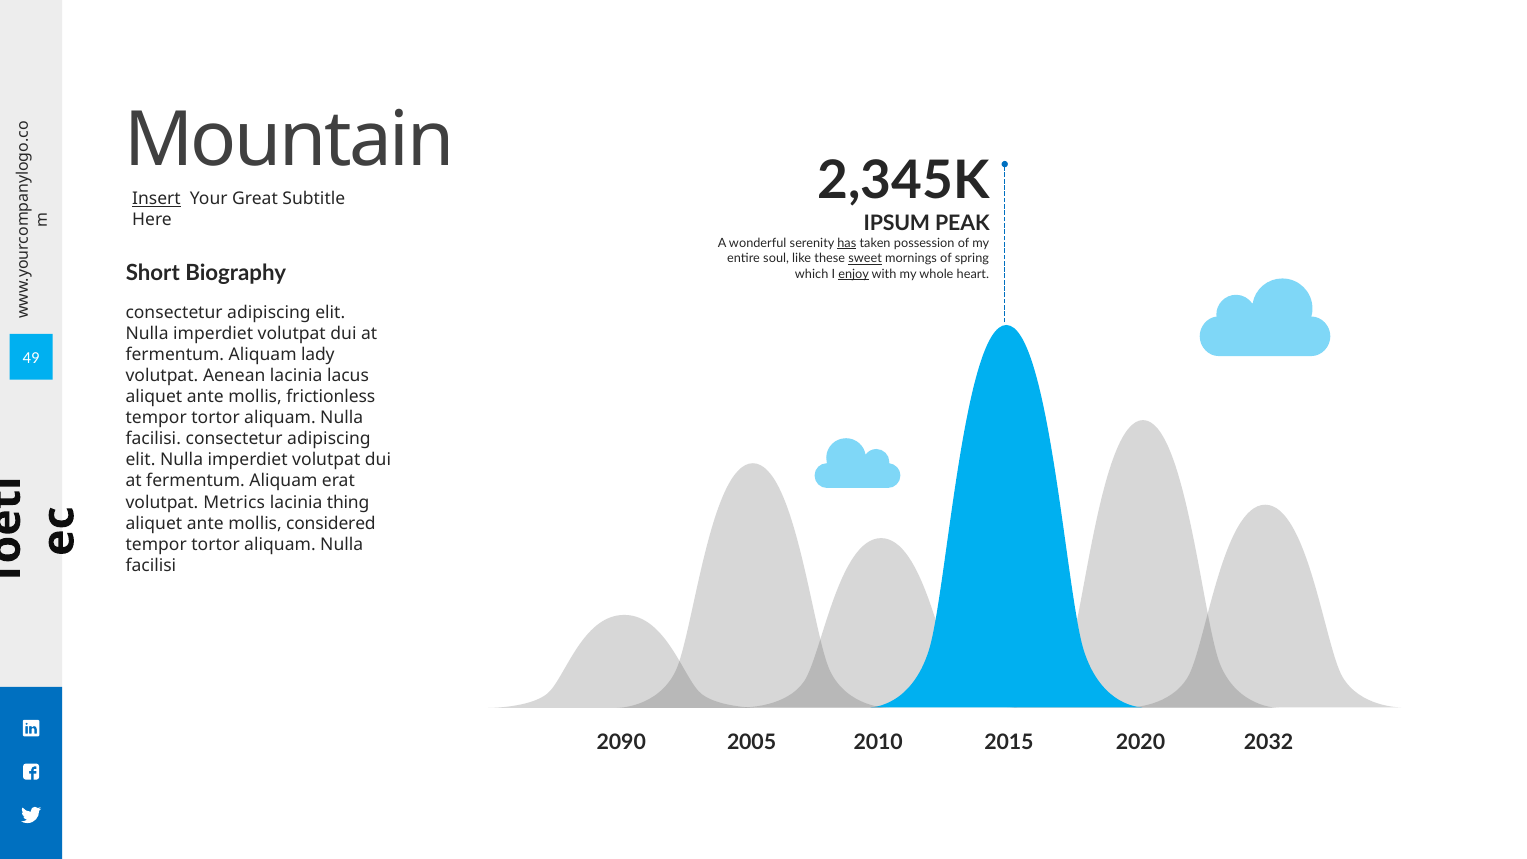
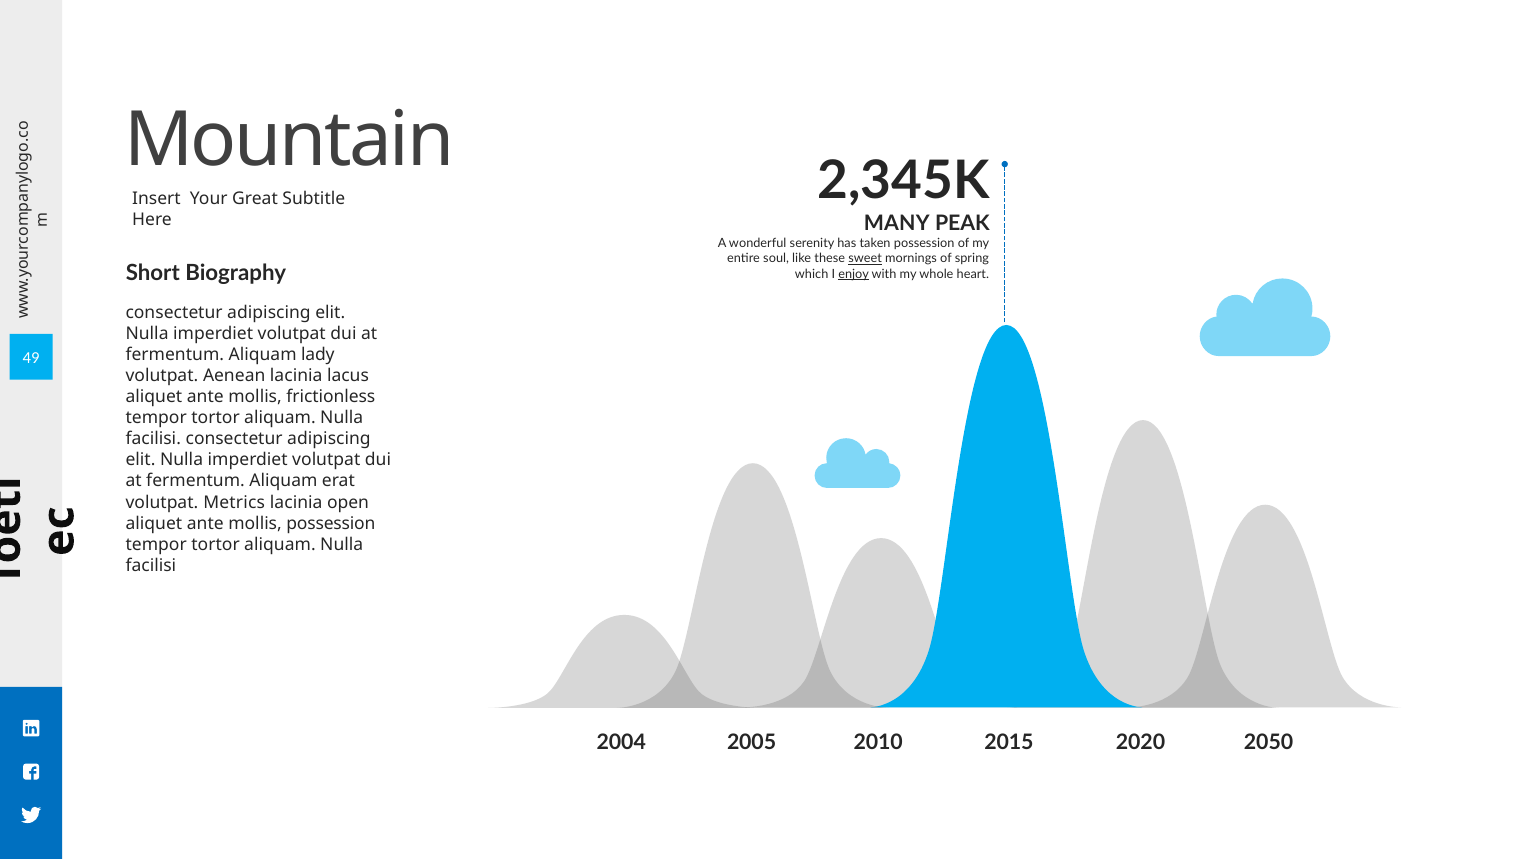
Insert underline: present -> none (156, 199)
IPSUM: IPSUM -> MANY (897, 223)
has underline: present -> none (847, 243)
thing: thing -> open (348, 502)
mollis considered: considered -> possession (331, 523)
2090: 2090 -> 2004 (621, 742)
2032: 2032 -> 2050 (1269, 742)
